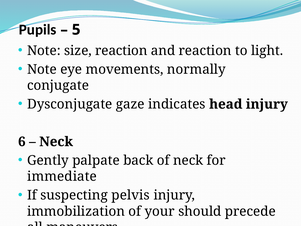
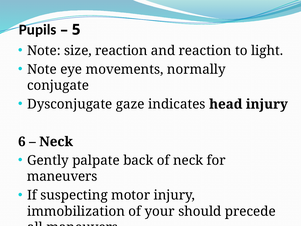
immediate: immediate -> maneuvers (62, 176)
pelvis: pelvis -> motor (131, 195)
